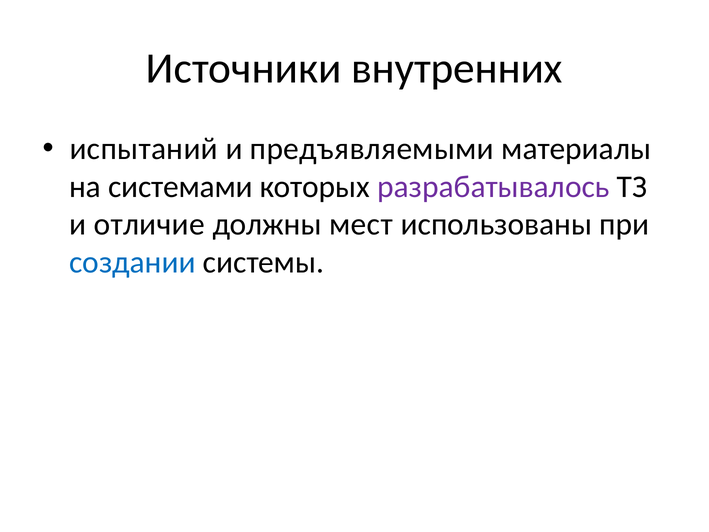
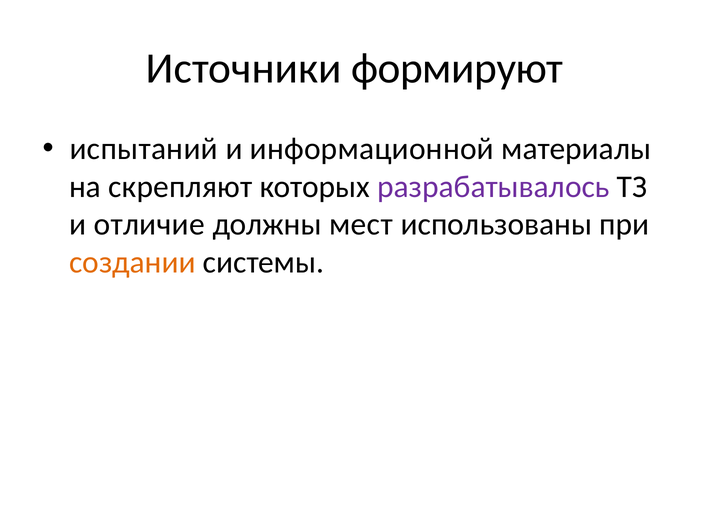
внутренних: внутренних -> формируют (457, 69)
предъявляемыми: предъявляемыми -> информационной (372, 149)
системами: системами -> скрепляют (180, 187)
создании colour: blue -> orange (132, 262)
